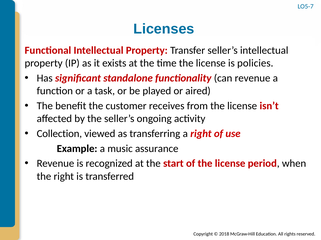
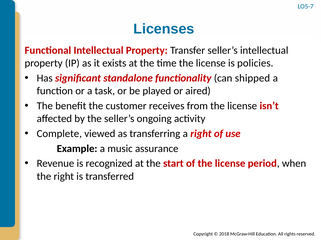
can revenue: revenue -> shipped (252, 78)
Collection: Collection -> Complete (59, 134)
